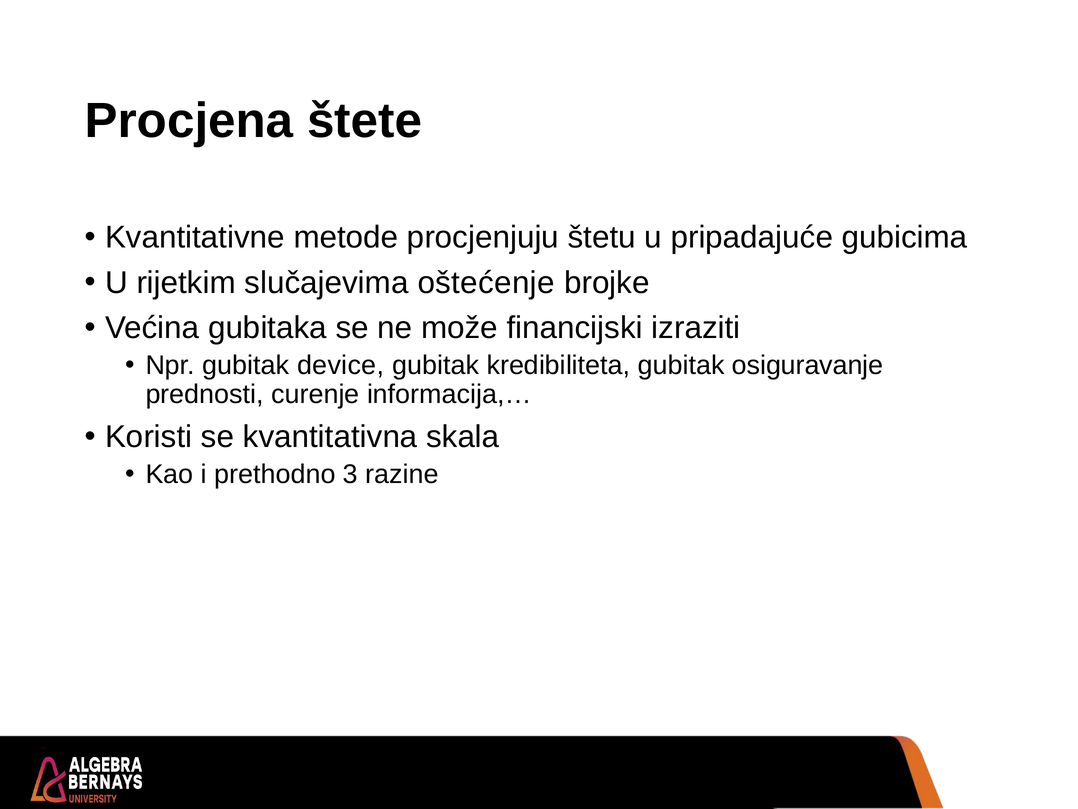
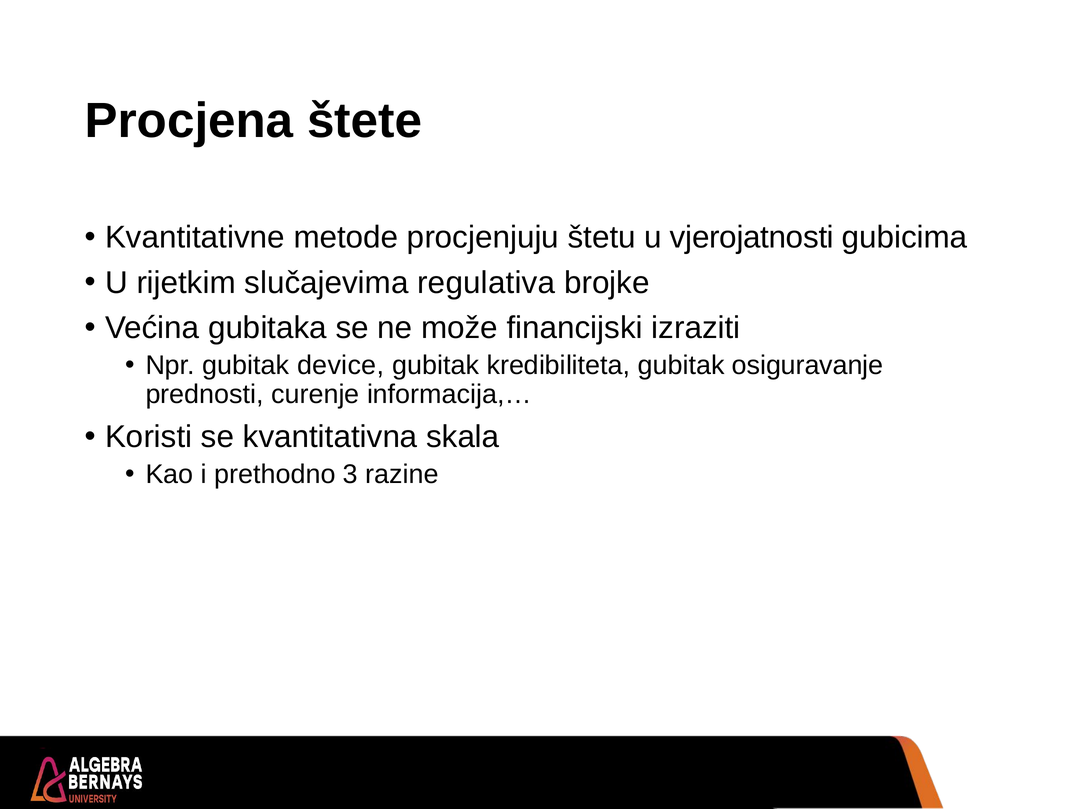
pripadajuće: pripadajuće -> vjerojatnosti (752, 237)
oštećenje: oštećenje -> regulativa (486, 283)
